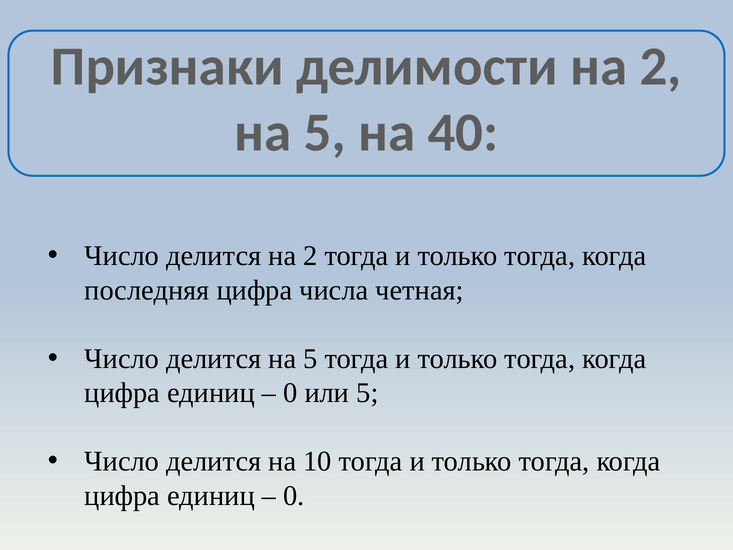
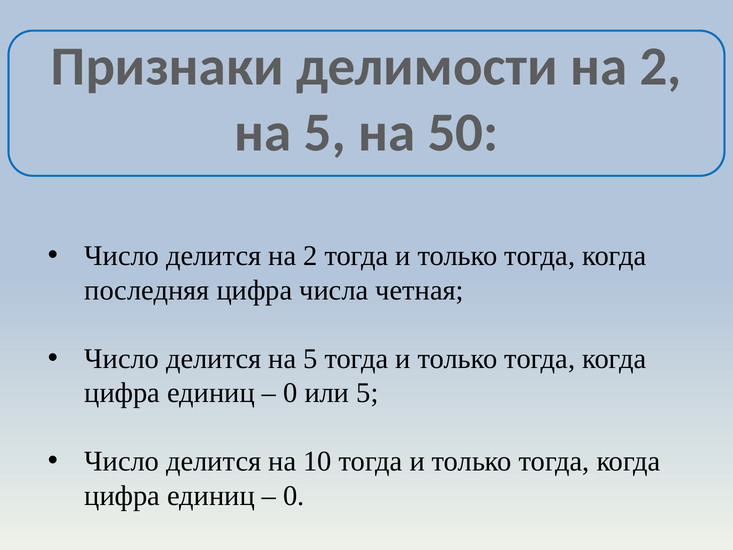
40: 40 -> 50 (463, 132)
